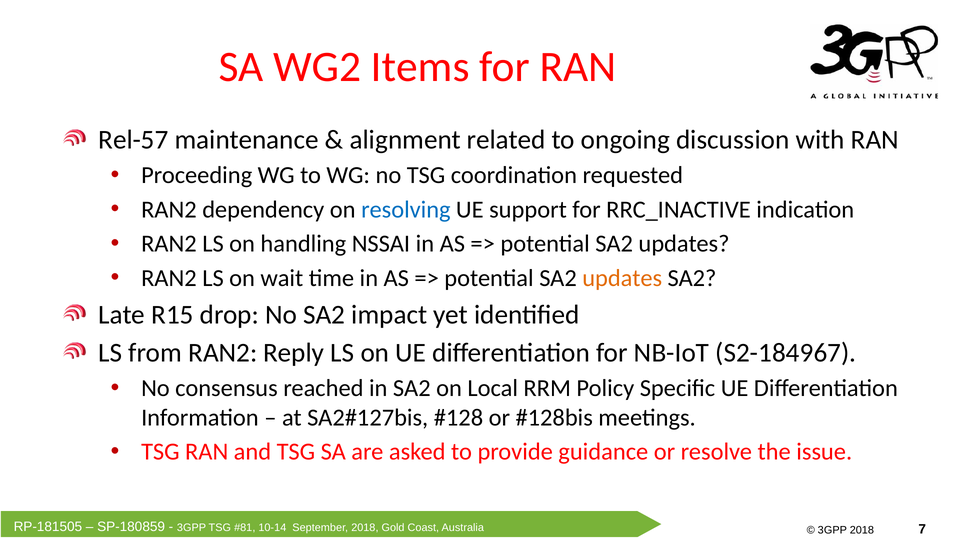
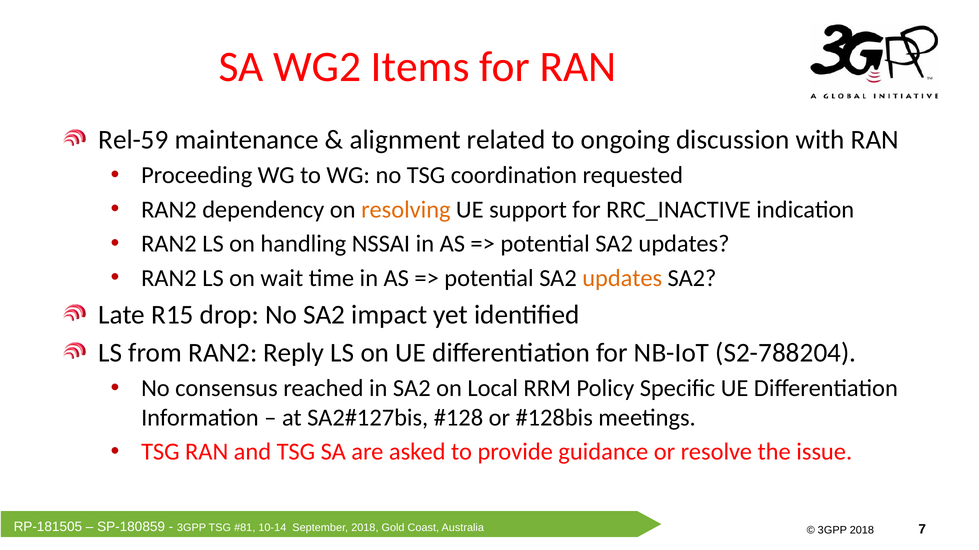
Rel-57: Rel-57 -> Rel-59 (133, 140)
resolving colour: blue -> orange (406, 210)
S2-184967: S2-184967 -> S2-788204 (786, 353)
